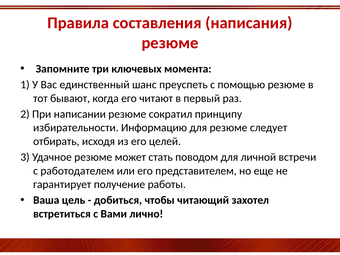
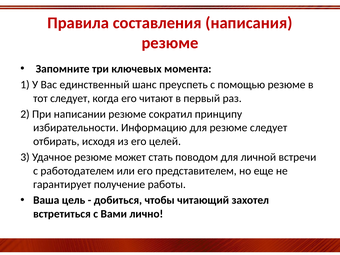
тот бывают: бывают -> следует (70, 98)
